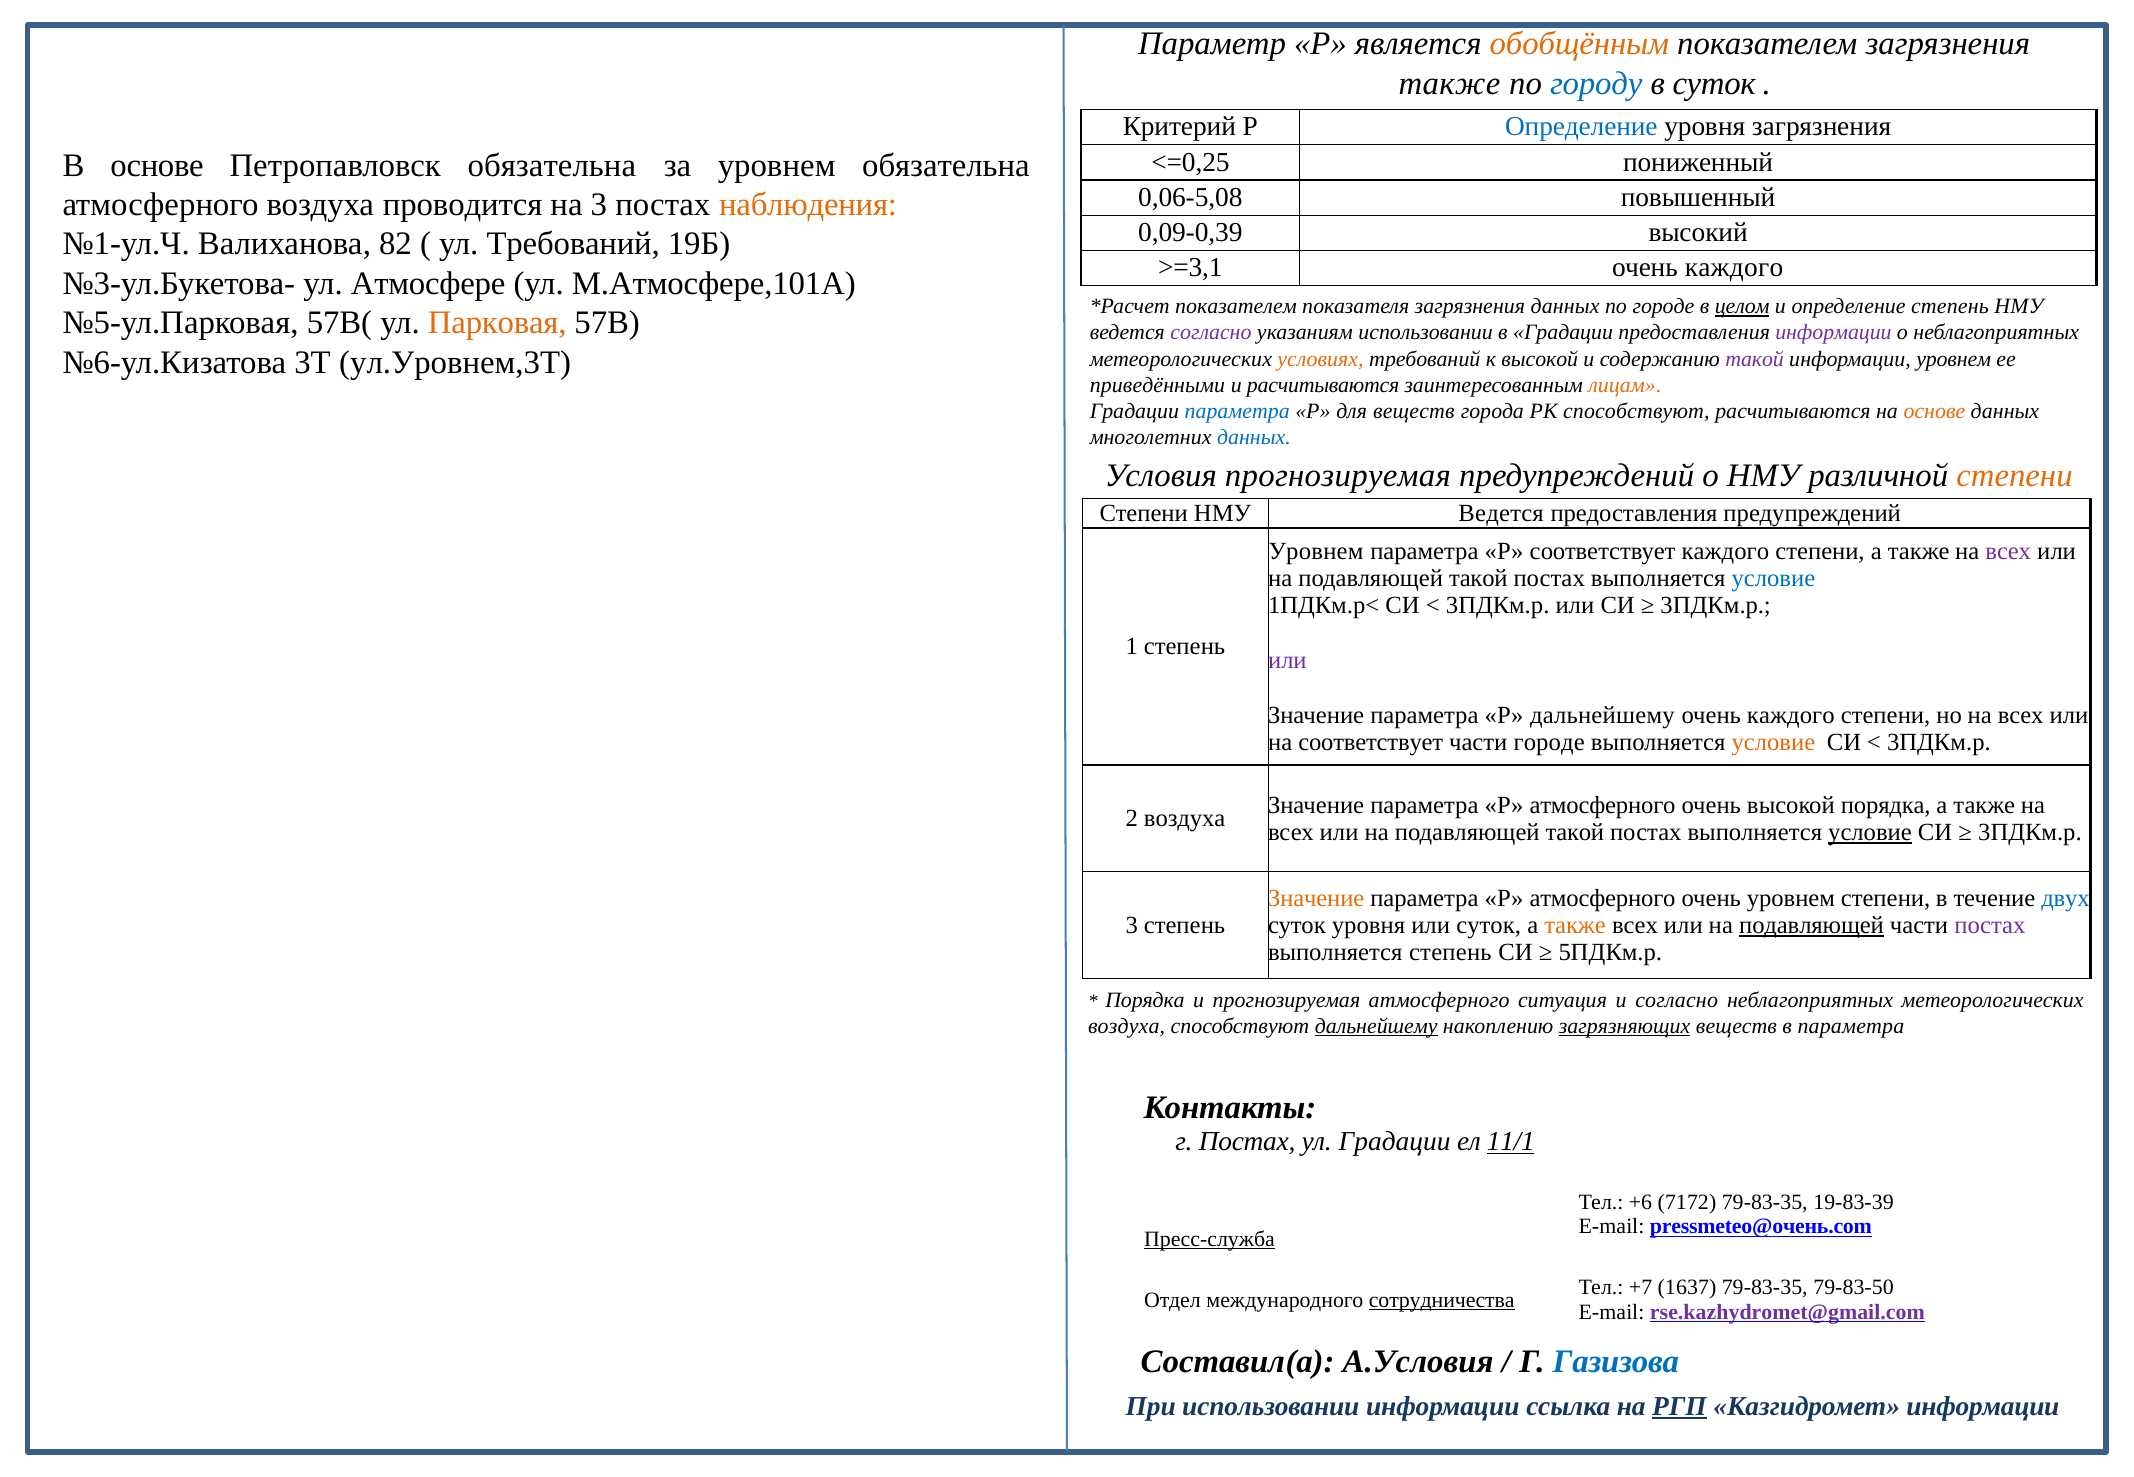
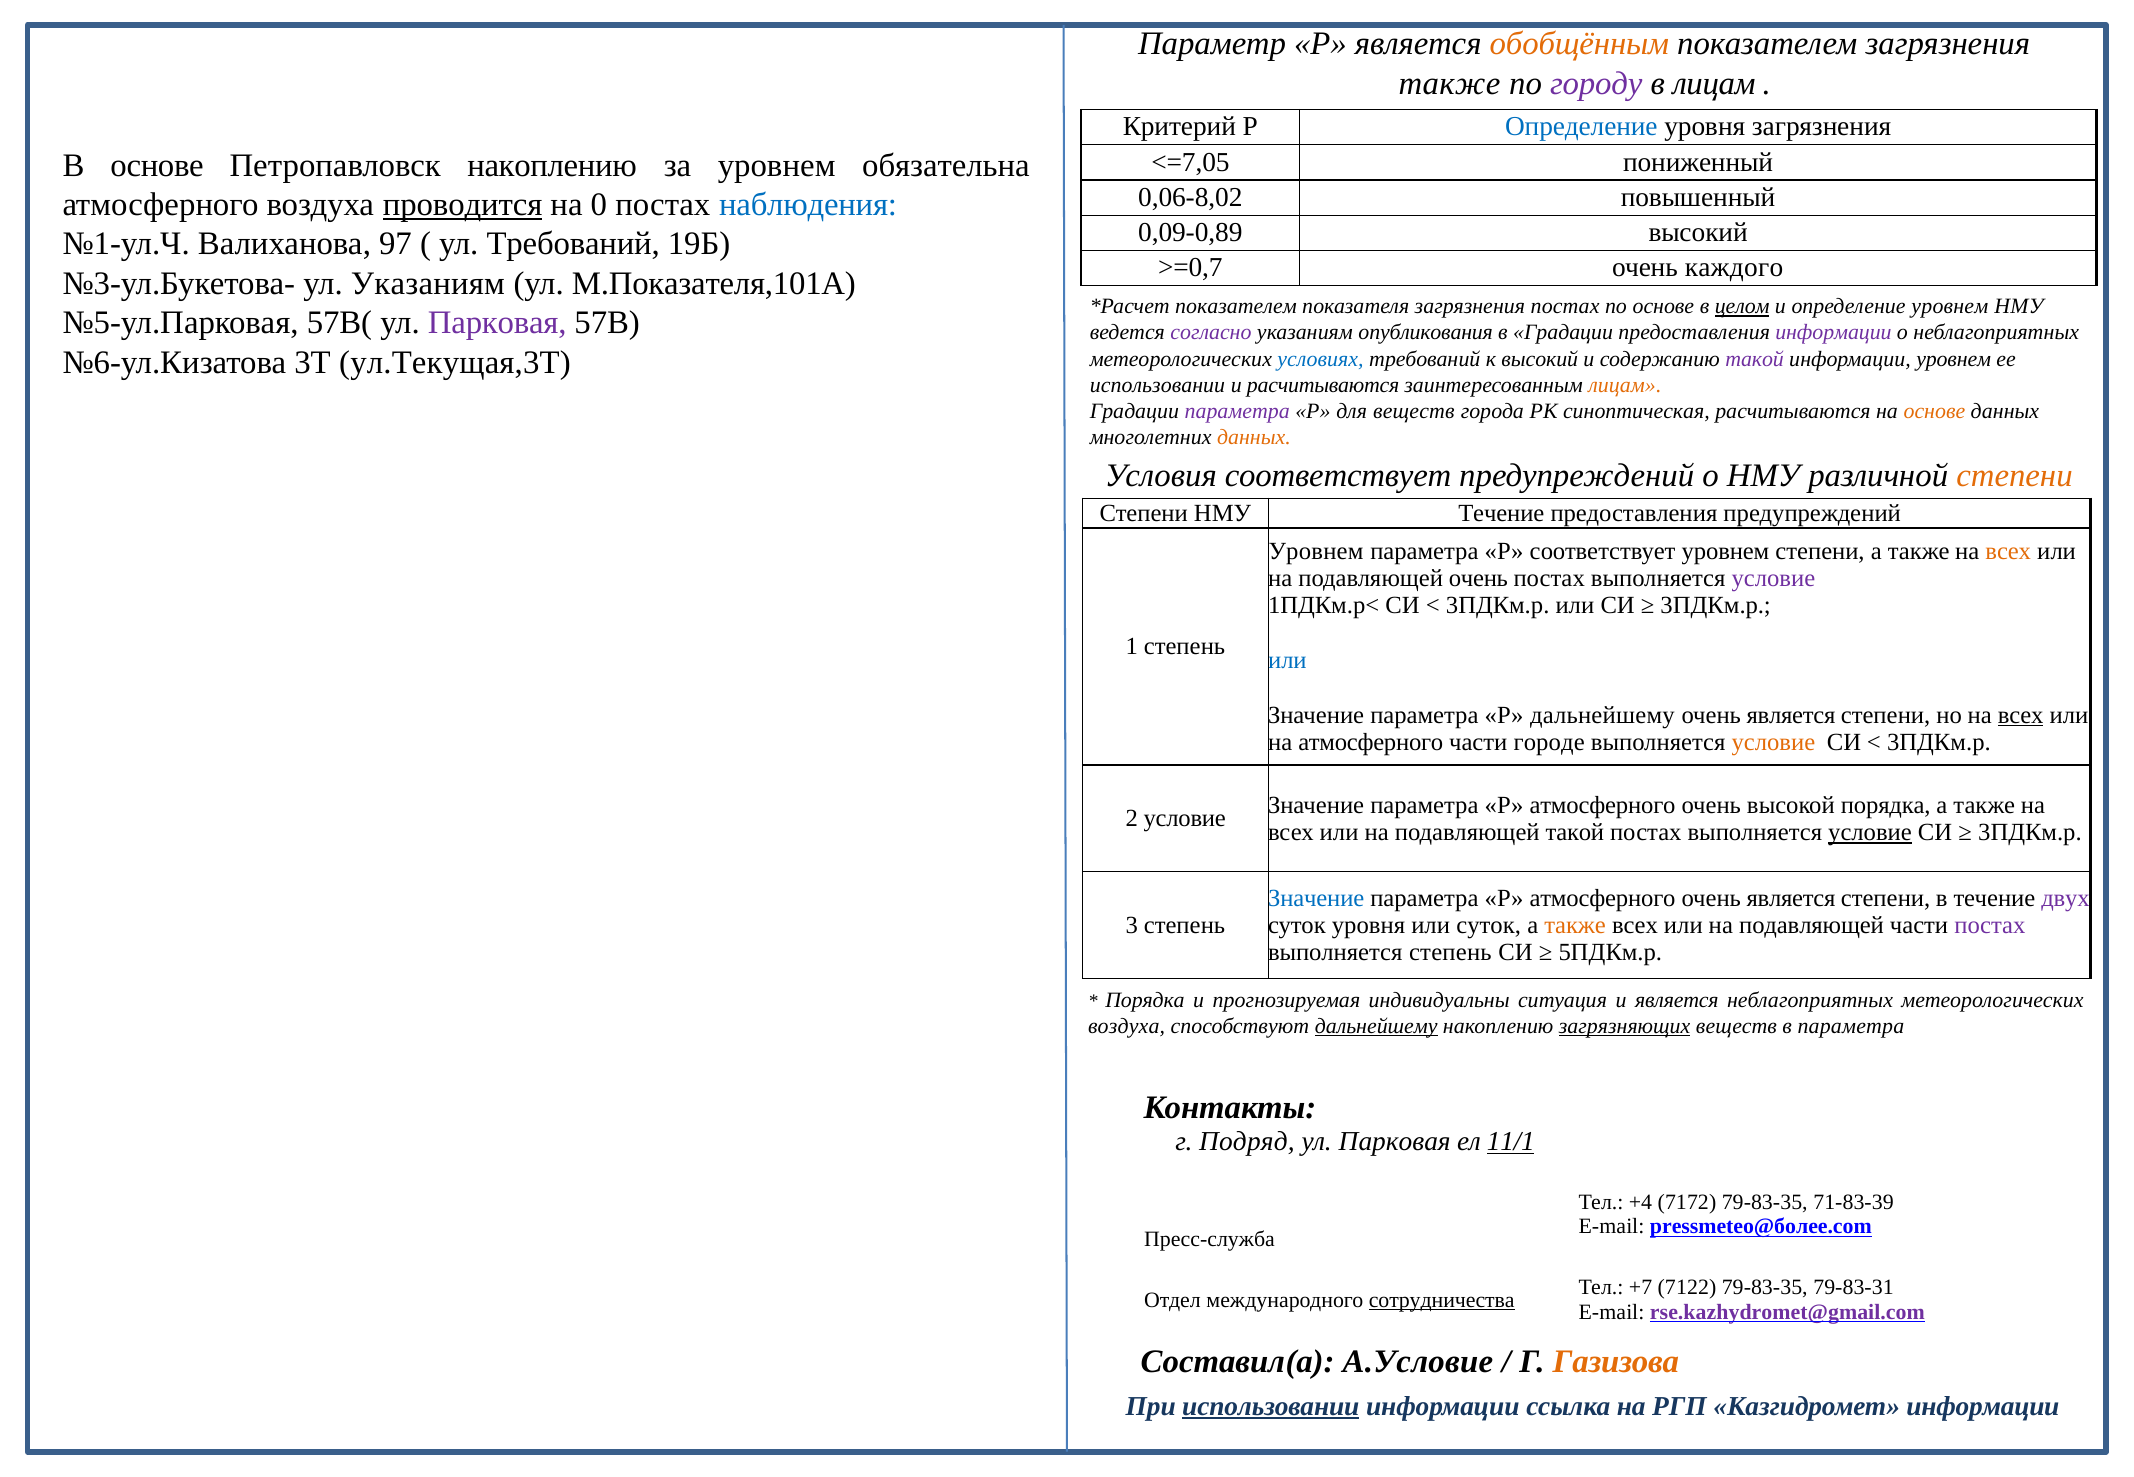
городу colour: blue -> purple (1596, 83)
в суток: суток -> лицам (1714, 83)
<=0,25: <=0,25 -> <=7,05 (1190, 162)
Петропавловск обязательна: обязательна -> накоплению (552, 165)
0,06-5,08: 0,06-5,08 -> 0,06-8,02 (1190, 197)
проводится underline: none -> present (463, 205)
на 3: 3 -> 0 (599, 205)
наблюдения colour: orange -> blue (808, 205)
0,09-0,39: 0,09-0,39 -> 0,09-0,89 (1190, 233)
82: 82 -> 97 (395, 244)
>=3,1: >=3,1 -> >=0,7 (1190, 268)
ул Атмосфере: Атмосфере -> Указаниям (428, 283)
М.Атмосфере,101А: М.Атмосфере,101А -> М.Показателя,101А (714, 283)
загрязнения данных: данных -> постах (1565, 307)
по городе: городе -> основе (1663, 307)
определение степень: степень -> уровнем (1950, 307)
Парковая colour: orange -> purple (497, 323)
указаниям использовании: использовании -> опубликования (1426, 333)
ул.Уровнем,3Т: ул.Уровнем,3Т -> ул.Текущая,3Т (455, 362)
условиях colour: orange -> blue (1320, 359)
к высокой: высокой -> высокий (1540, 359)
приведёнными: приведёнными -> использовании (1157, 385)
параметра colour: blue -> purple (1237, 411)
РК способствуют: способствуют -> синоптическая (1636, 411)
данных colour: blue -> orange (1254, 438)
Условия прогнозируемая: прогнозируемая -> соответствует (1338, 476)
Степени НМУ Ведется: Ведется -> Течение (1501, 513)
соответствует каждого: каждого -> уровнем (1725, 551)
всех colour: purple -> orange (2008, 551)
такой: такой -> очень (1478, 579)
условие colour: blue -> purple (1773, 579)
или colour: purple -> blue (1287, 661)
каждого: каждого -> является (1791, 715)
всех underline: none -> present (2021, 715)
на соответствует: соответствует -> атмосферного (1371, 742)
2 воздуха: воздуха -> условие (1185, 819)
Значение colour: orange -> blue (1316, 898)
уровнем: уровнем -> является (1791, 898)
двух colour: blue -> purple (2066, 898)
подавляющей underline: present -> none (1812, 926)
прогнозируемая атмосферного: атмосферного -> индивидуальны (1439, 1000)
и согласно: согласно -> является (1677, 1000)
г Постах: Постах -> Подряд (1247, 1142)
Градации: Градации -> Парковая (1395, 1142)
+6: +6 -> +4 (1641, 1203)
19-83-39: 19-83-39 -> 71-83-39 (1854, 1203)
pressmeteo@очень.com: pressmeteo@очень.com -> pressmeteo@более.com (1761, 1227)
Пресс-служба underline: present -> none (1209, 1239)
1637: 1637 -> 7122 (1687, 1288)
79-83-50: 79-83-50 -> 79-83-31 (1854, 1288)
А.Условия: А.Условия -> А.Условие (1418, 1362)
Газизова colour: blue -> orange (1616, 1362)
использовании underline: none -> present (1271, 1407)
РГП underline: present -> none (1679, 1407)
